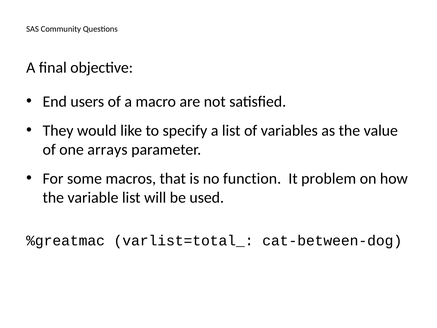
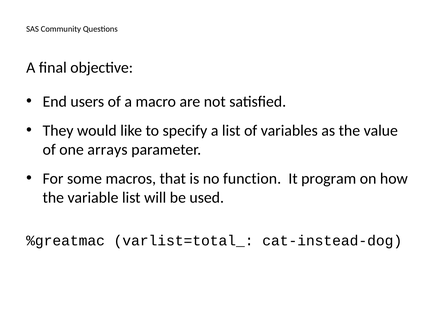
problem: problem -> program (329, 178)
cat-between-dog: cat-between-dog -> cat-instead-dog (332, 240)
